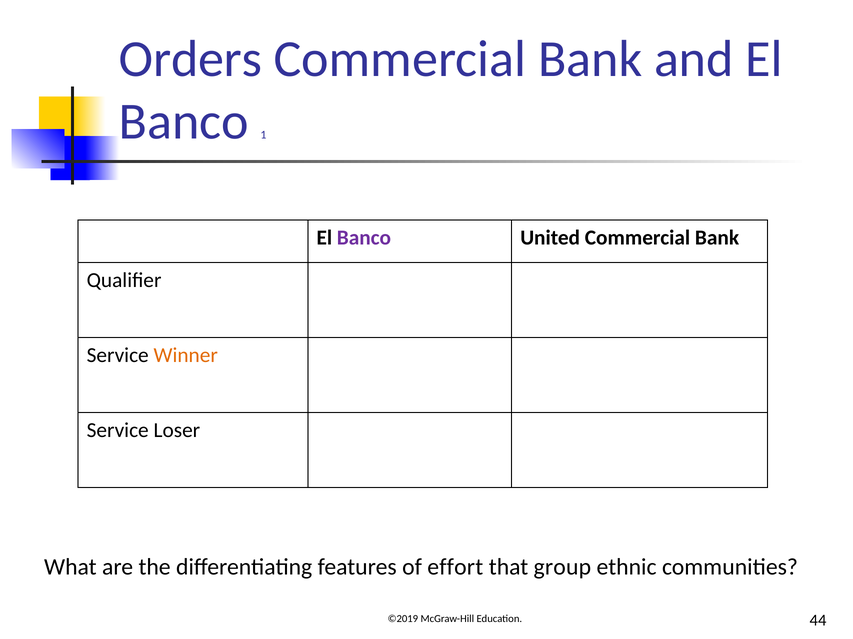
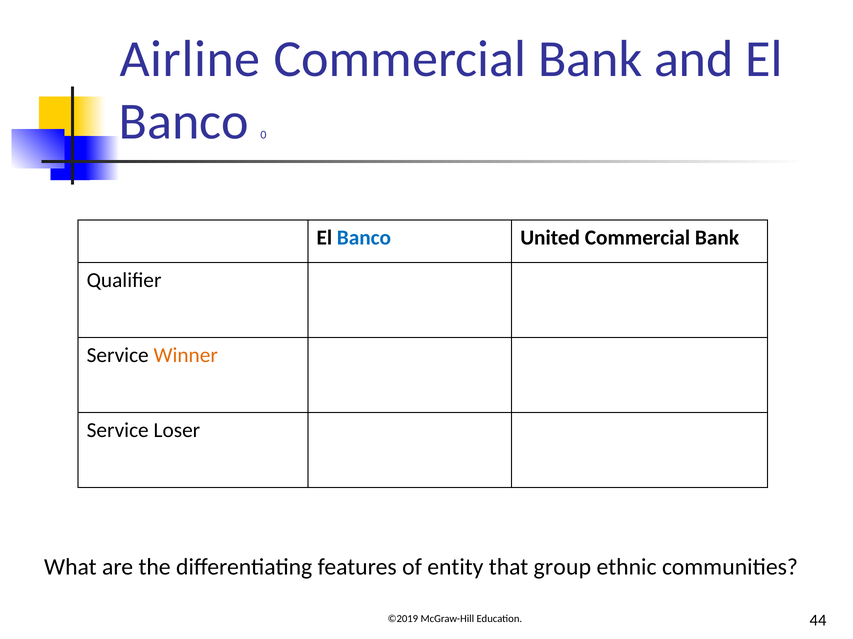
Orders: Orders -> Airline (190, 59)
1: 1 -> 0 (263, 135)
Banco colour: purple -> blue (364, 238)
effort: effort -> entity (455, 567)
